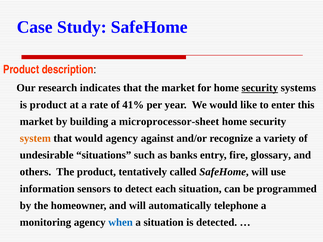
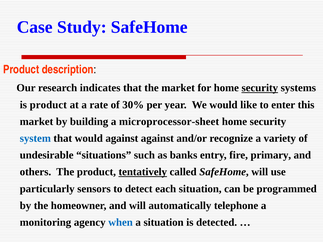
41%: 41% -> 30% (133, 105)
system colour: orange -> blue (35, 139)
would agency: agency -> against (122, 139)
glossary: glossary -> primary (271, 155)
tentatively underline: none -> present (143, 172)
information: information -> particularly (47, 189)
